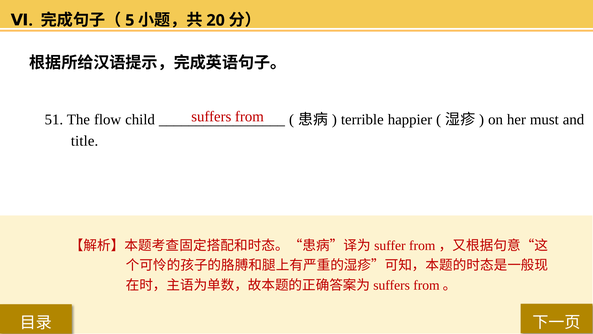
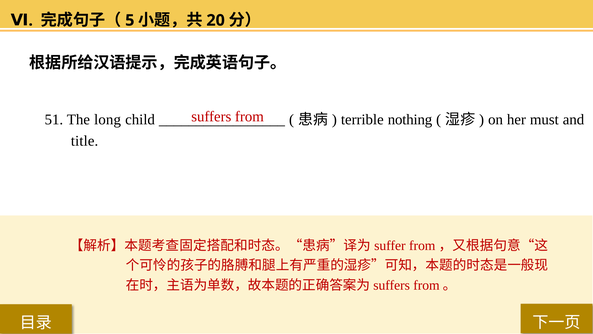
flow: flow -> long (108, 119)
happier: happier -> nothing (410, 119)
